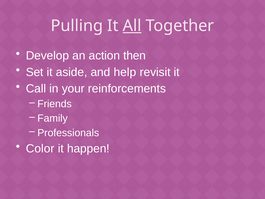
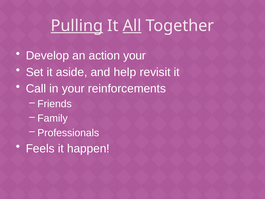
Pulling underline: none -> present (77, 26)
action then: then -> your (135, 56)
Color: Color -> Feels (40, 148)
